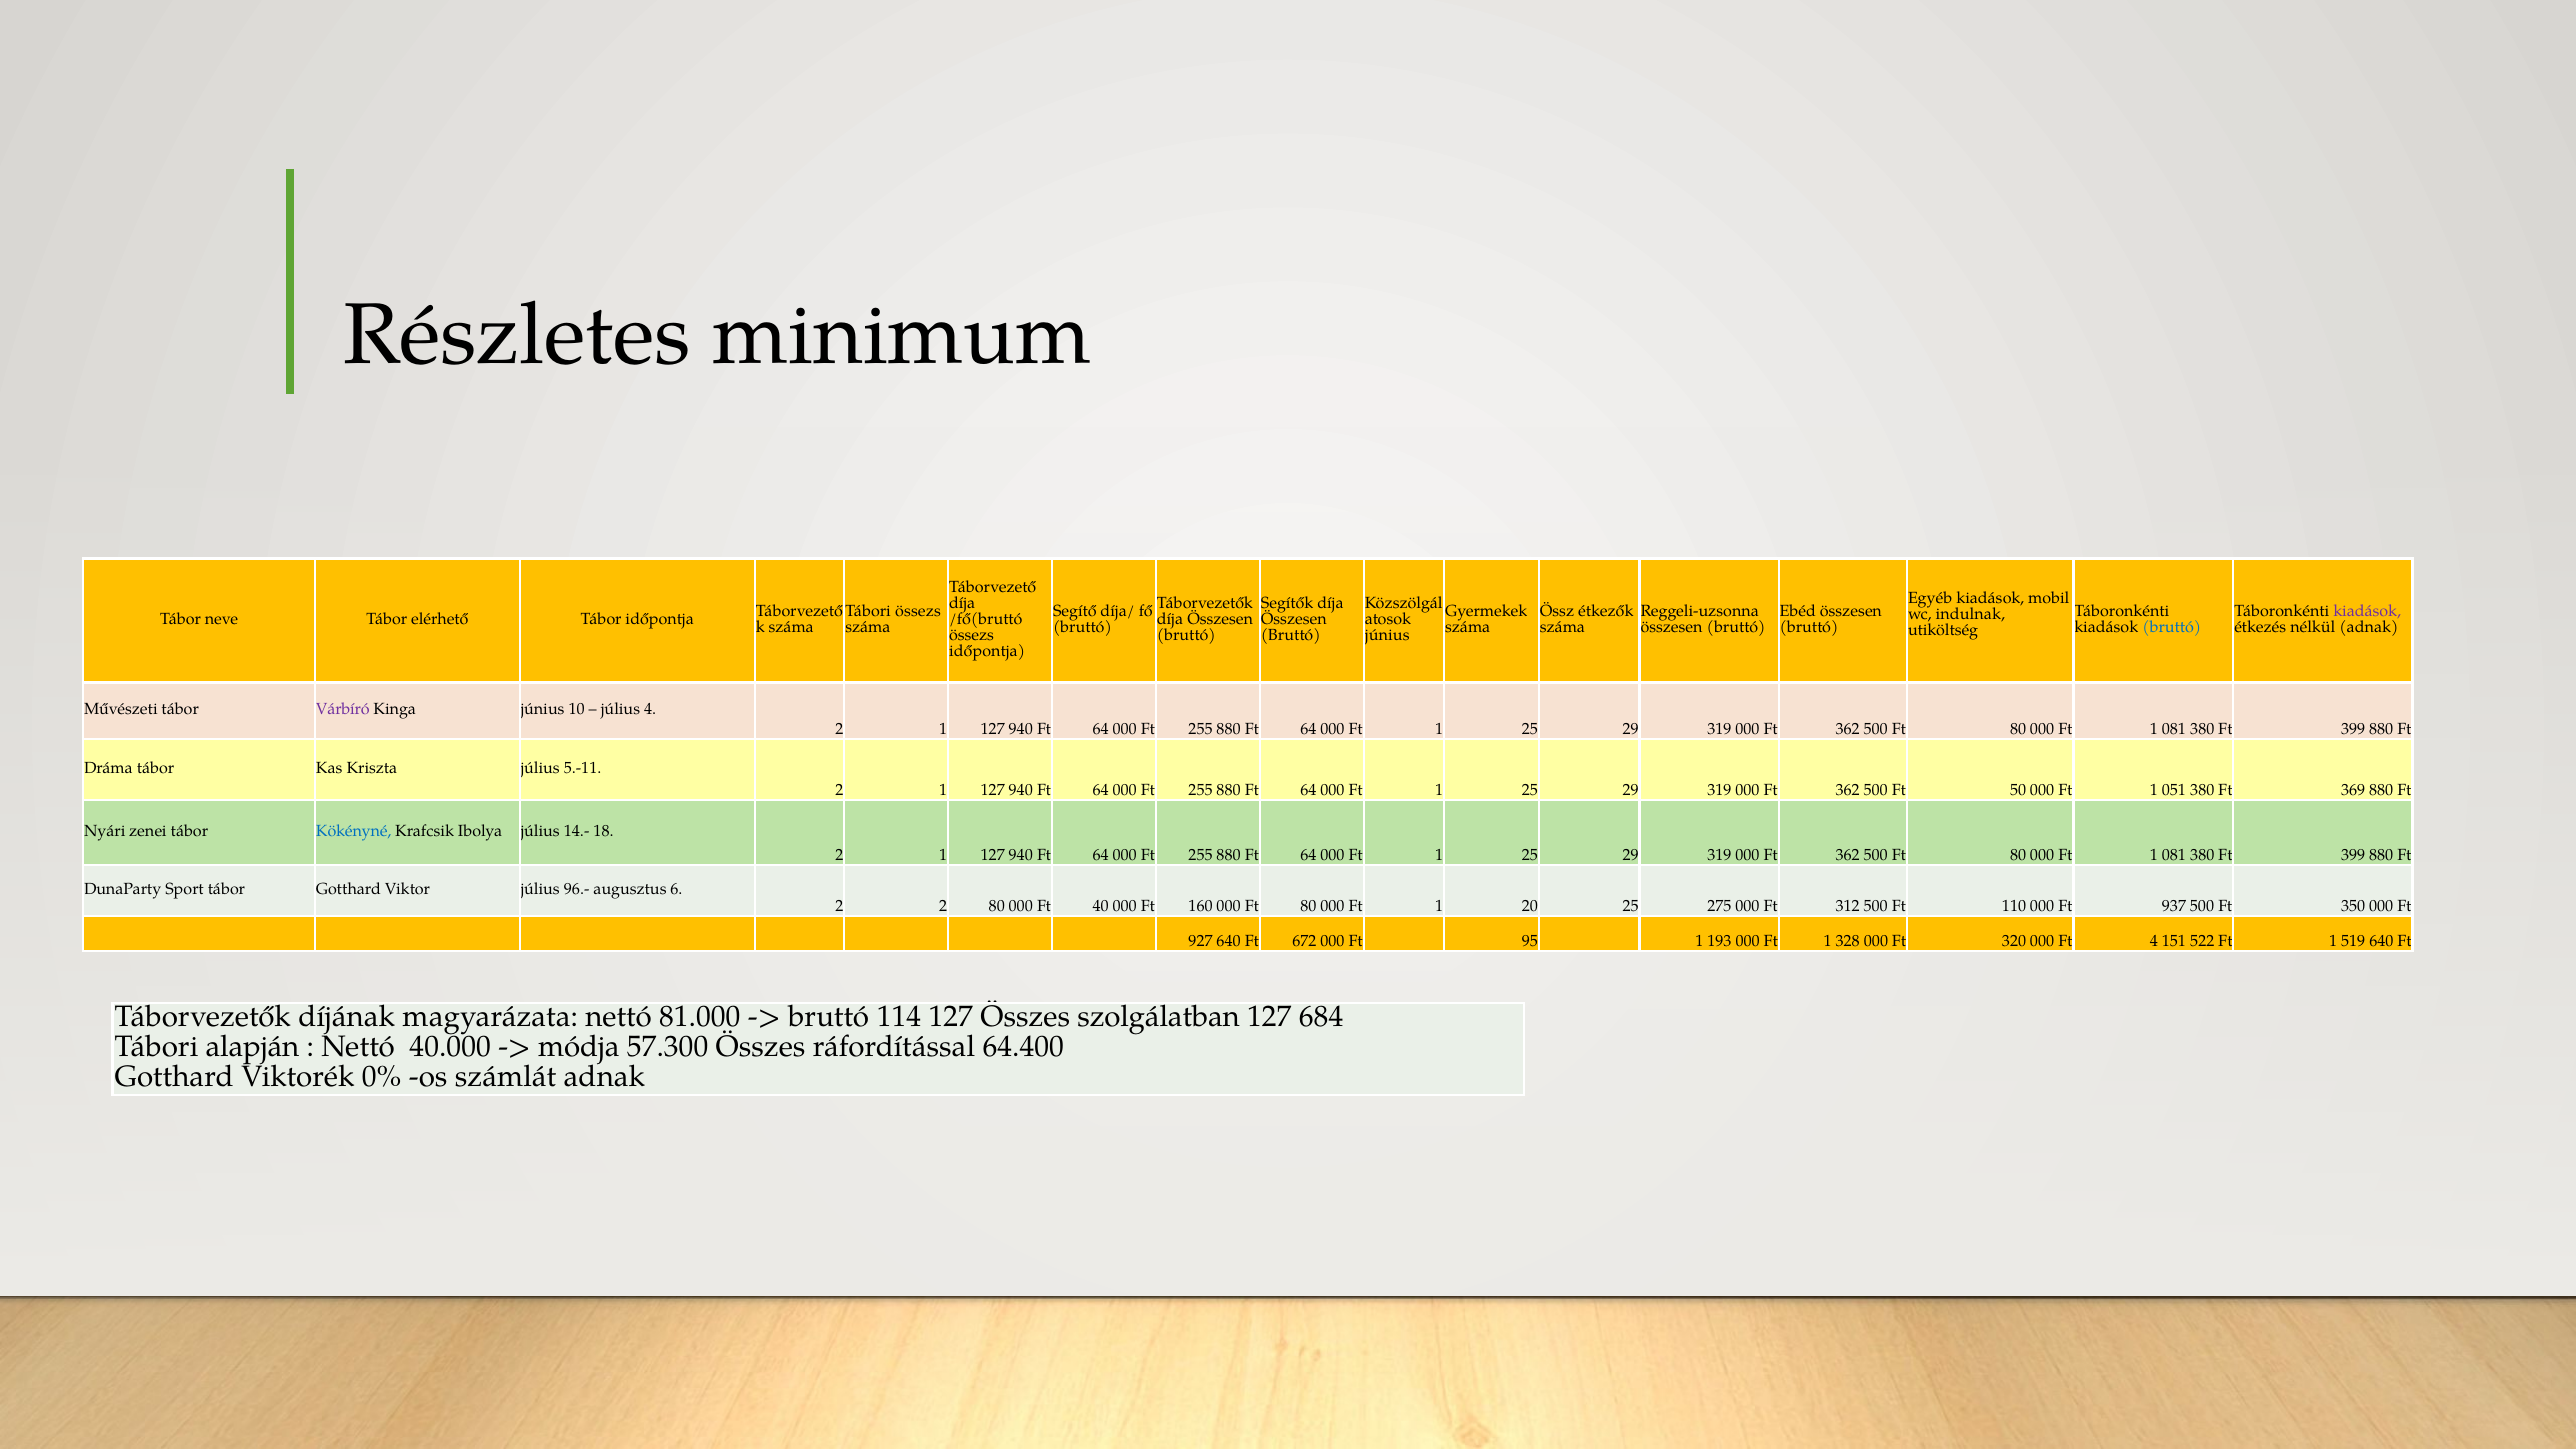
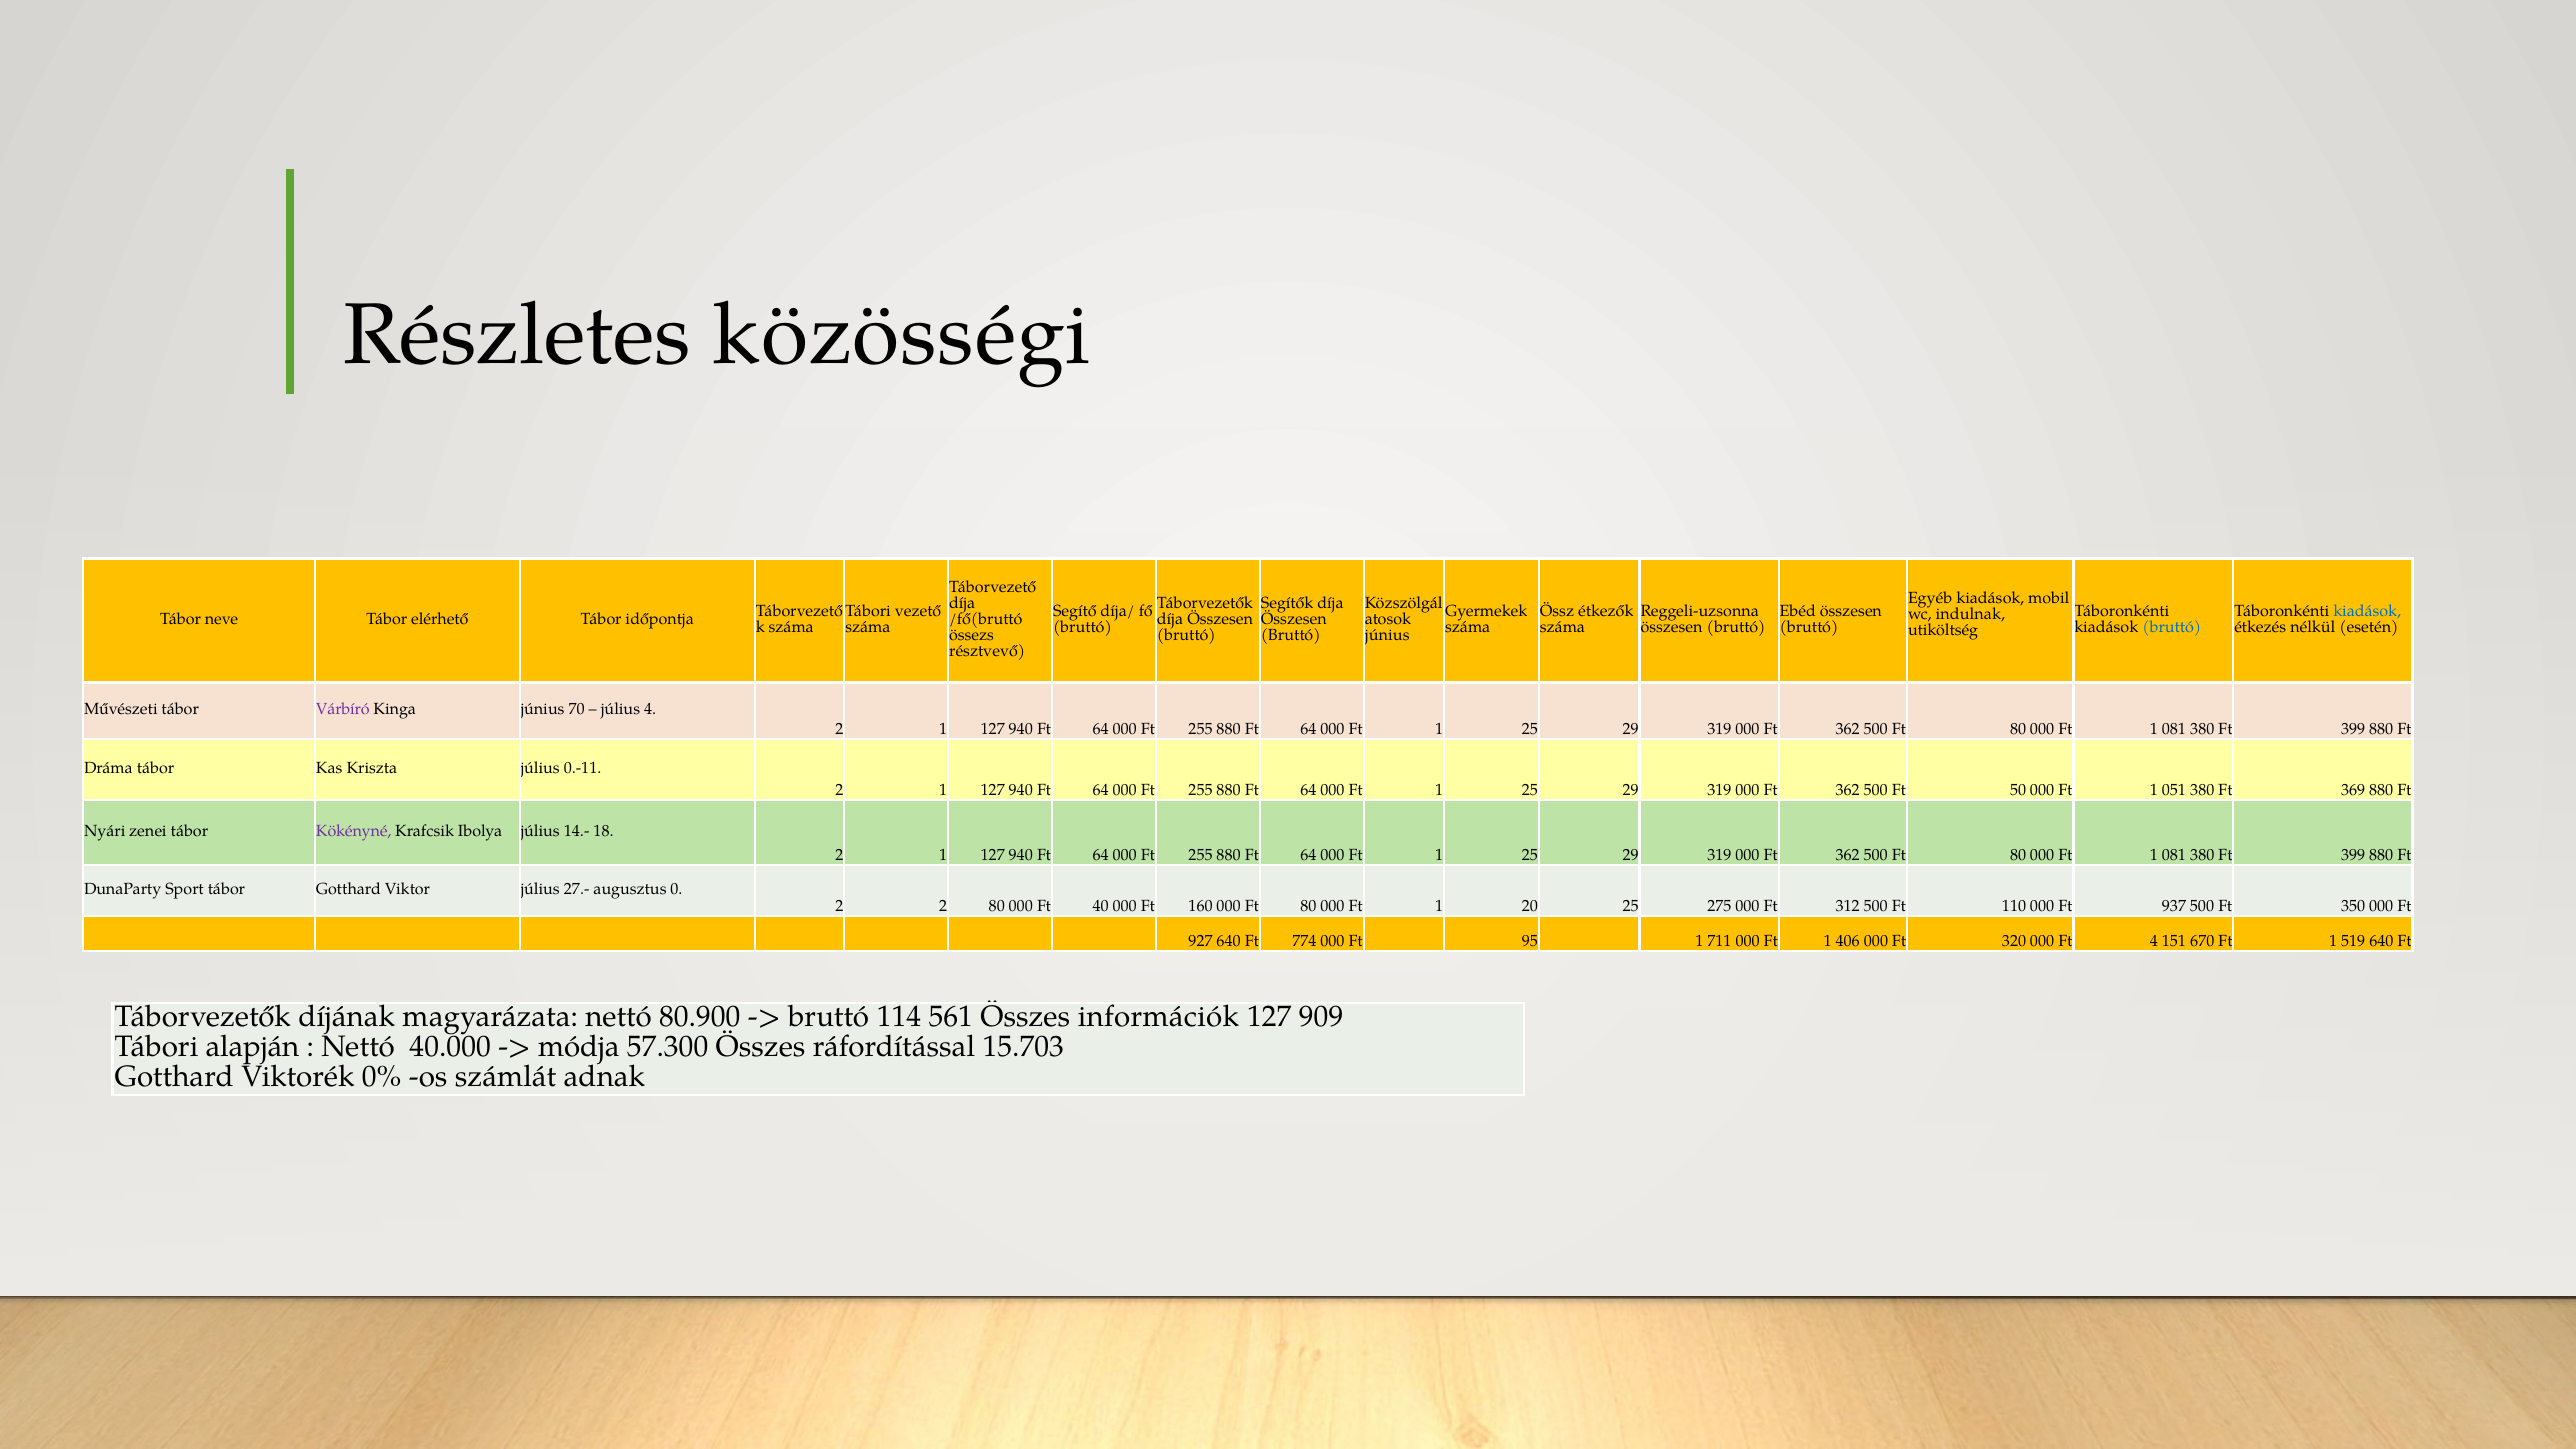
minimum: minimum -> közösségi (902, 335)
Tábori össezs: össezs -> vezető (918, 611)
kiadások colour: purple -> blue (2367, 611)
nélkül adnak: adnak -> esetén (2369, 627)
időpontja: időpontja -> résztvevő (987, 651)
10: 10 -> 70 (577, 709)
5.-11: 5.-11 -> 0.-11 (583, 768)
Kökényné colour: blue -> purple (354, 831)
96.-: 96.- -> 27.- (577, 889)
6: 6 -> 0 (676, 889)
672: 672 -> 774 (1304, 941)
193: 193 -> 711 (1719, 941)
328: 328 -> 406 (1848, 941)
522: 522 -> 670 (2202, 941)
81.000: 81.000 -> 80.900 (700, 1017)
114 127: 127 -> 561 (951, 1017)
szolgálatban: szolgálatban -> információk (1158, 1017)
684: 684 -> 909 (1321, 1017)
64.400: 64.400 -> 15.703 (1023, 1047)
